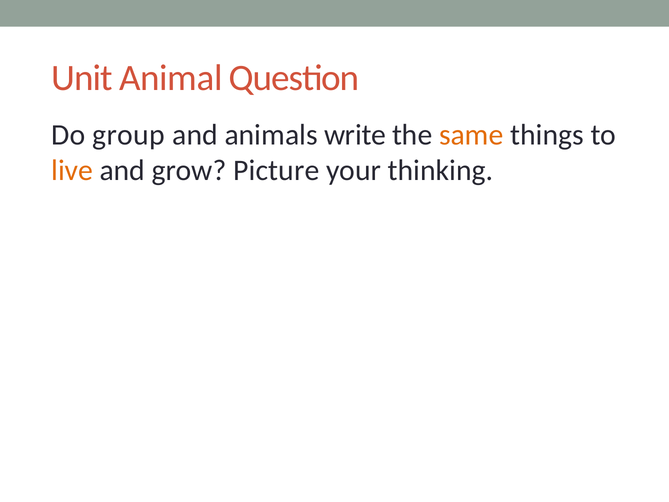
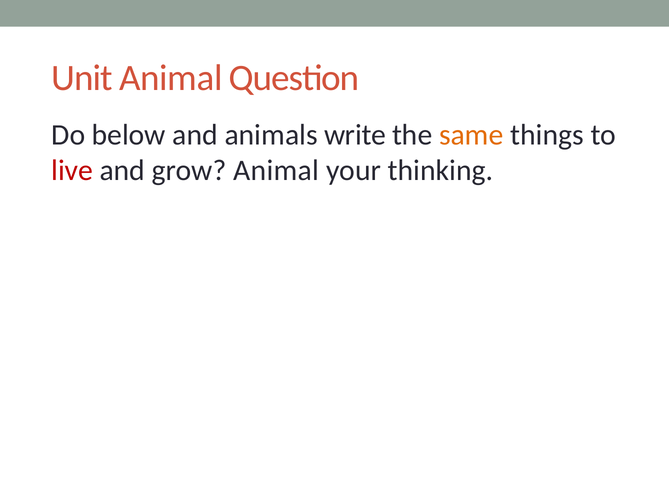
group: group -> below (129, 135)
live colour: orange -> red (72, 170)
grow Picture: Picture -> Animal (276, 170)
